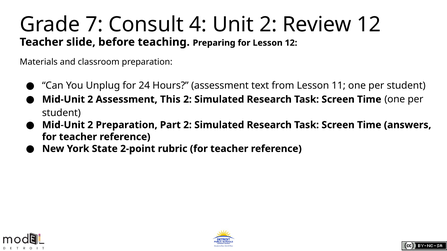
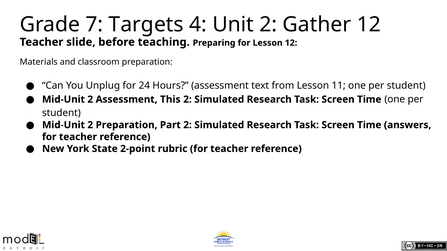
Consult: Consult -> Targets (146, 25)
Review: Review -> Gather (317, 25)
